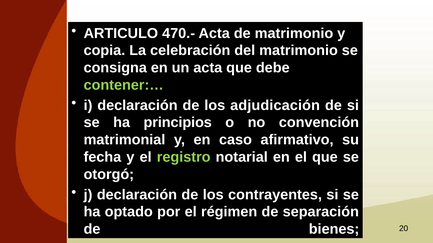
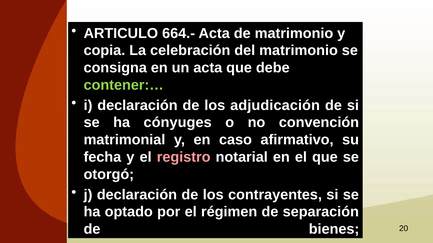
470.-: 470.- -> 664.- (179, 33)
principios: principios -> cónyuges (178, 123)
registro colour: light green -> pink (184, 157)
